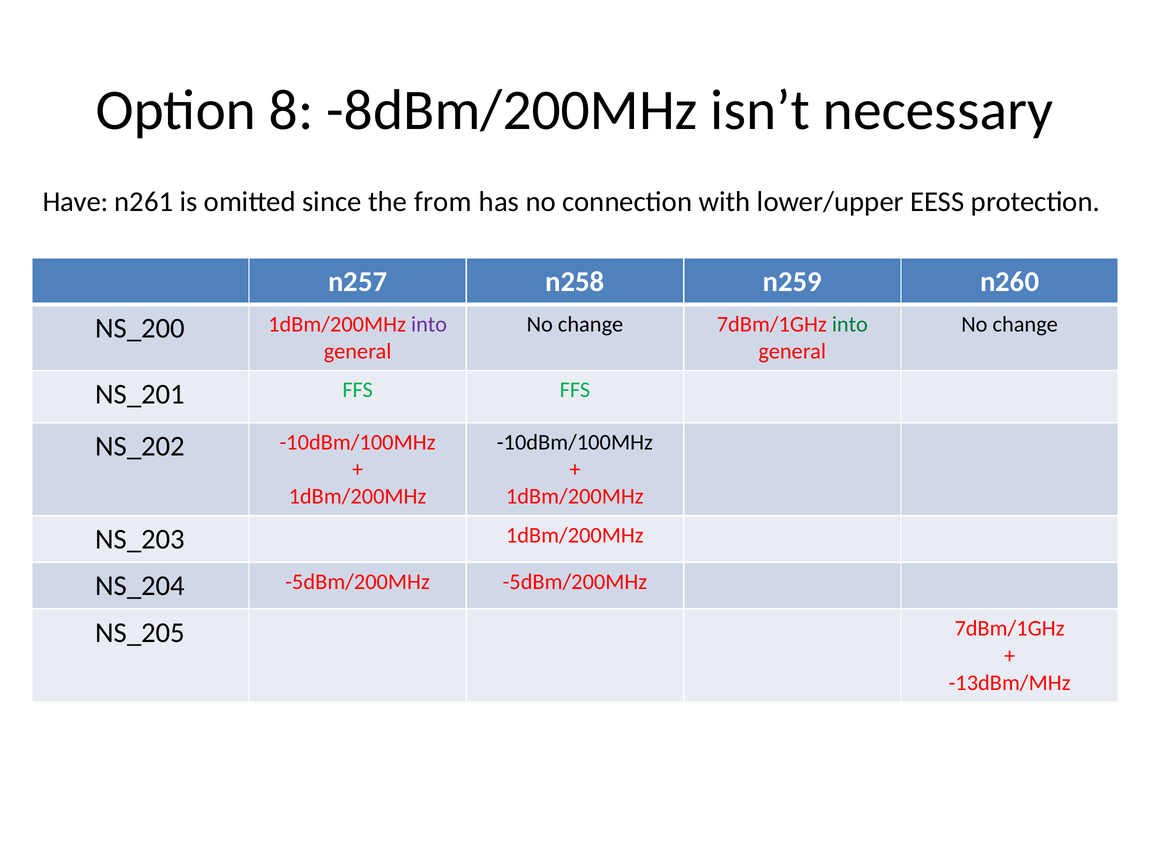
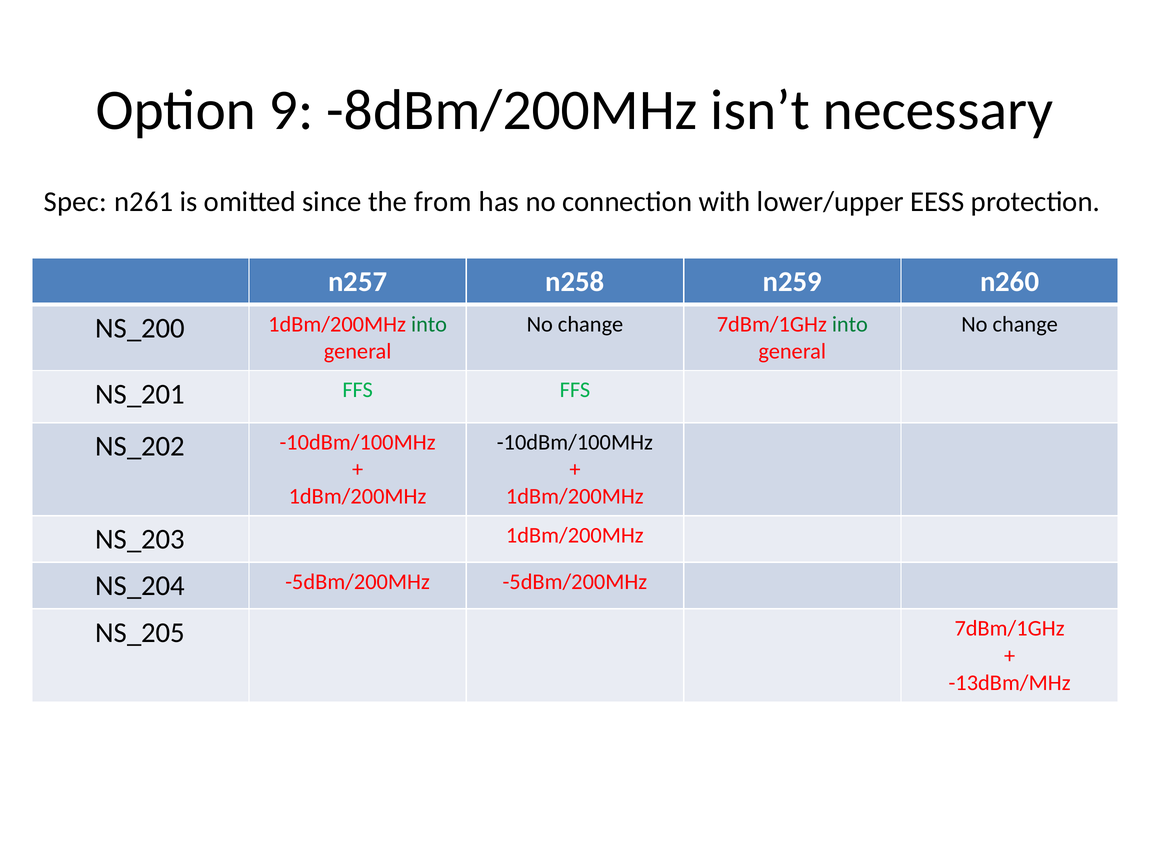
8: 8 -> 9 (291, 110)
Have: Have -> Spec (75, 202)
into colour: purple -> green (429, 324)
